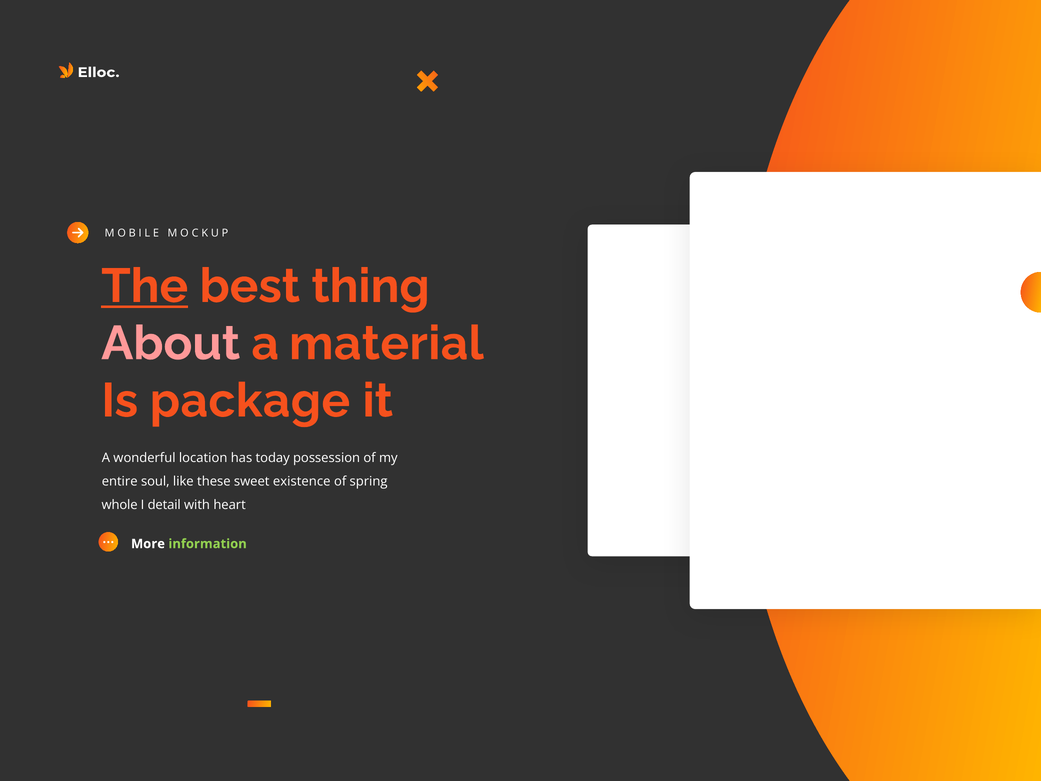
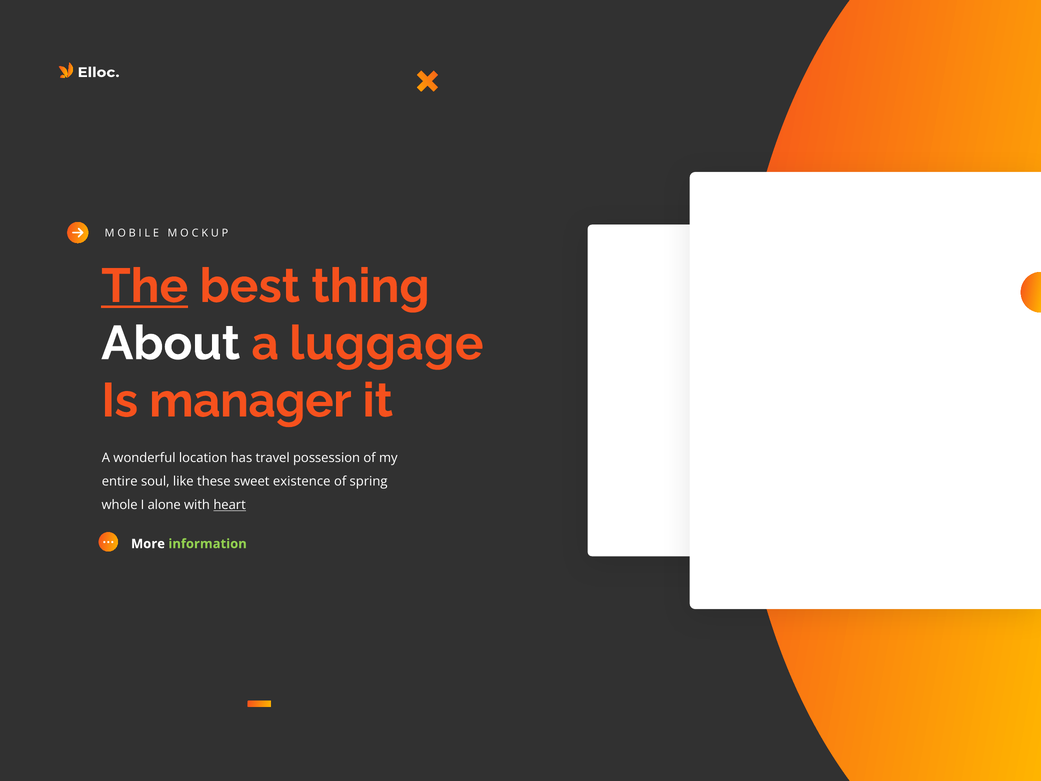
About colour: pink -> white (171, 343)
material: material -> luggage (386, 343)
package: package -> manager (250, 401)
today: today -> travel (273, 458)
detail: detail -> alone (164, 505)
heart underline: none -> present (230, 505)
